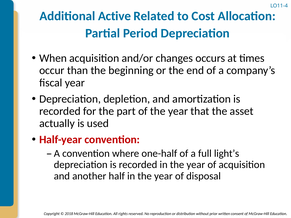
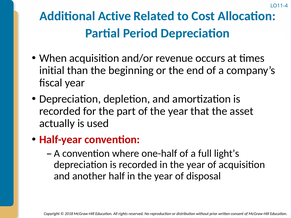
changes: changes -> revenue (174, 58)
occur: occur -> initial (52, 71)
